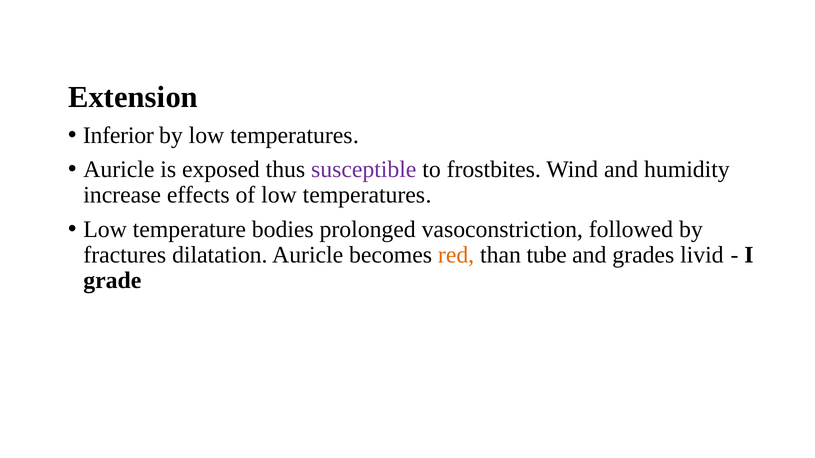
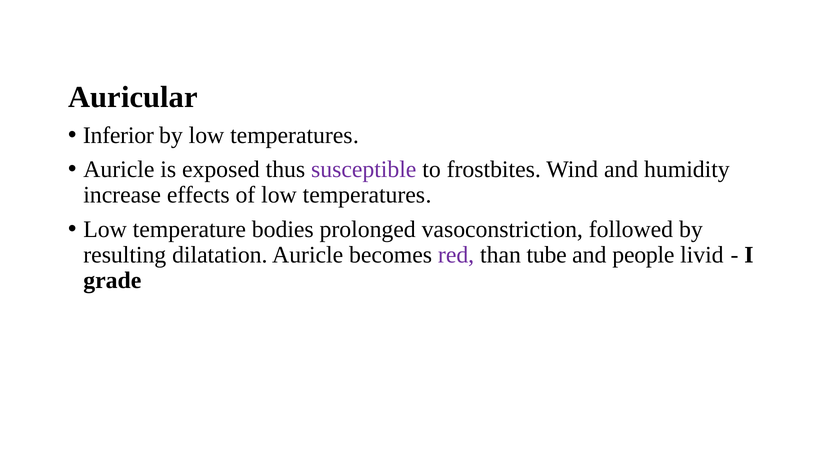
Extension: Extension -> Auricular (133, 97)
fractures: fractures -> resulting (125, 255)
red colour: orange -> purple (456, 255)
grades: grades -> people (643, 255)
